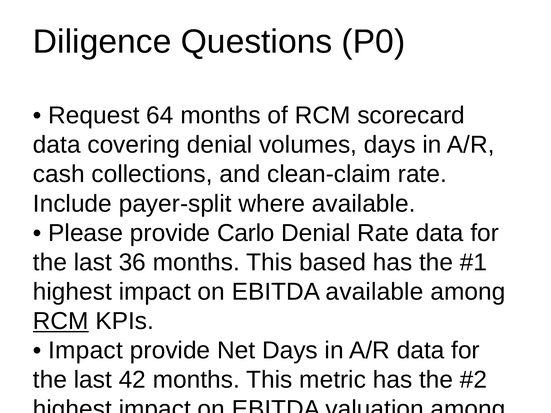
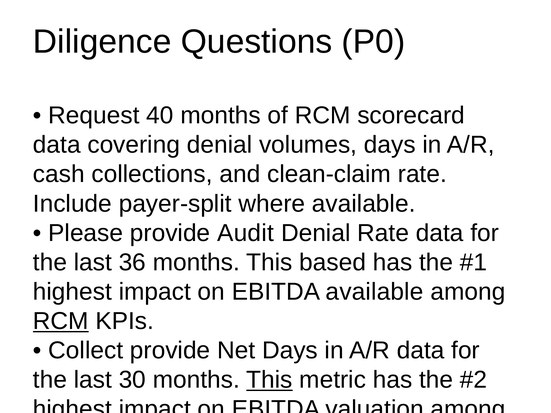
64: 64 -> 40 (160, 116)
Carlo: Carlo -> Audit (246, 233)
Impact: Impact -> Collect (86, 351)
42: 42 -> 30 (132, 380)
This underline: none -> present (269, 380)
